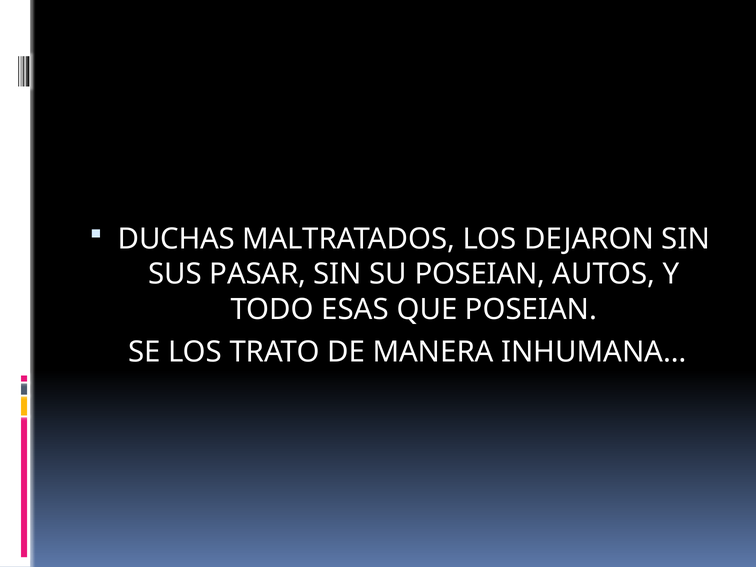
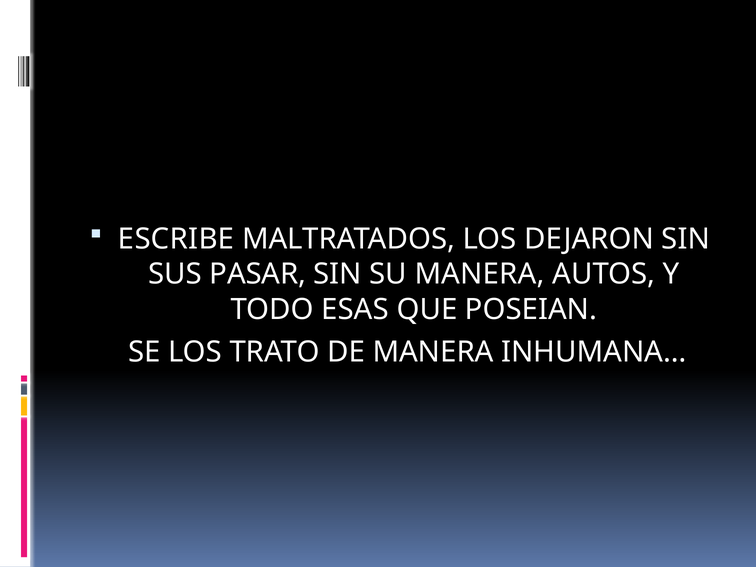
DUCHAS: DUCHAS -> ESCRIBE (176, 239)
SU POSEIAN: POSEIAN -> MANERA (480, 274)
